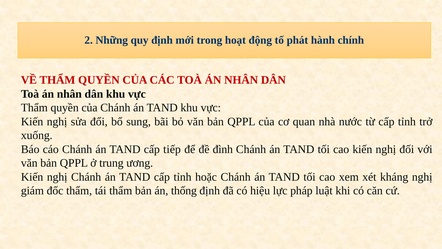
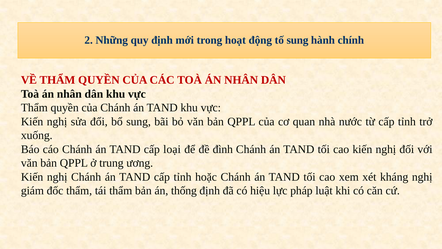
tố phát: phát -> sung (297, 40)
tiếp: tiếp -> loại (172, 149)
